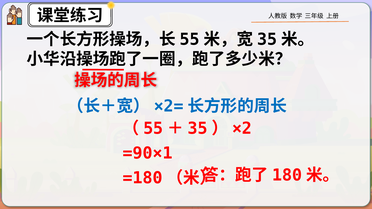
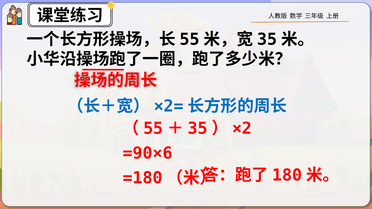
=90×1: =90×1 -> =90×6 (148, 153)
